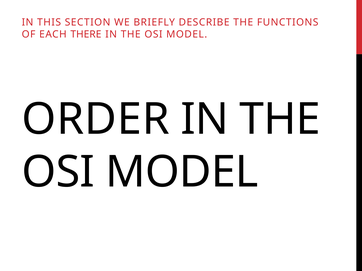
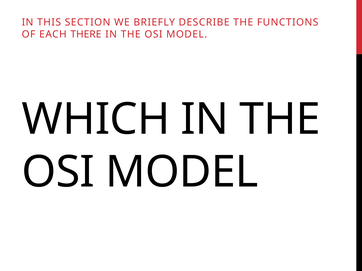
ORDER: ORDER -> WHICH (96, 119)
